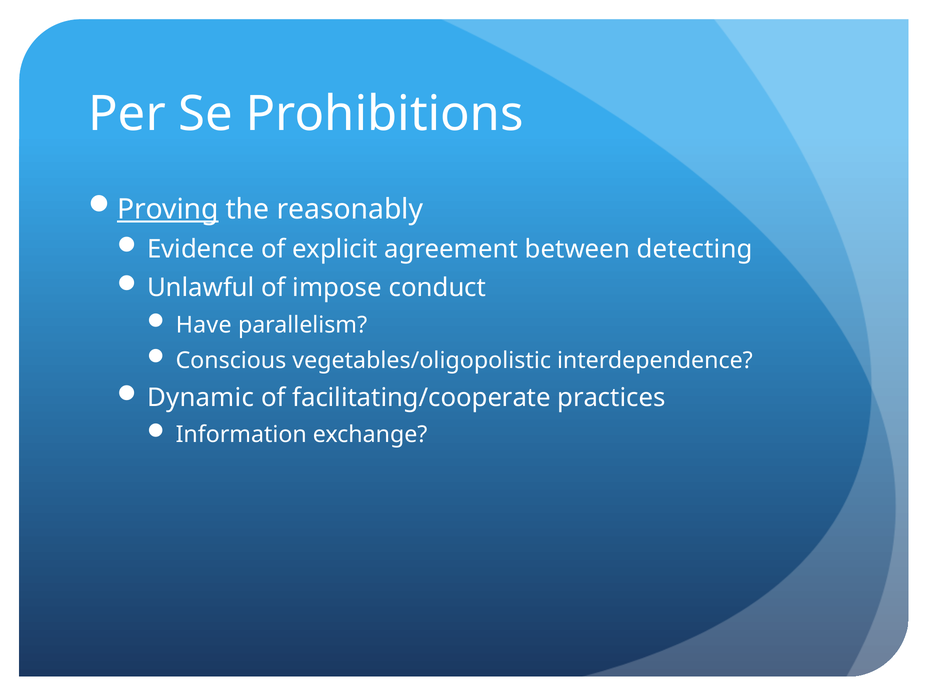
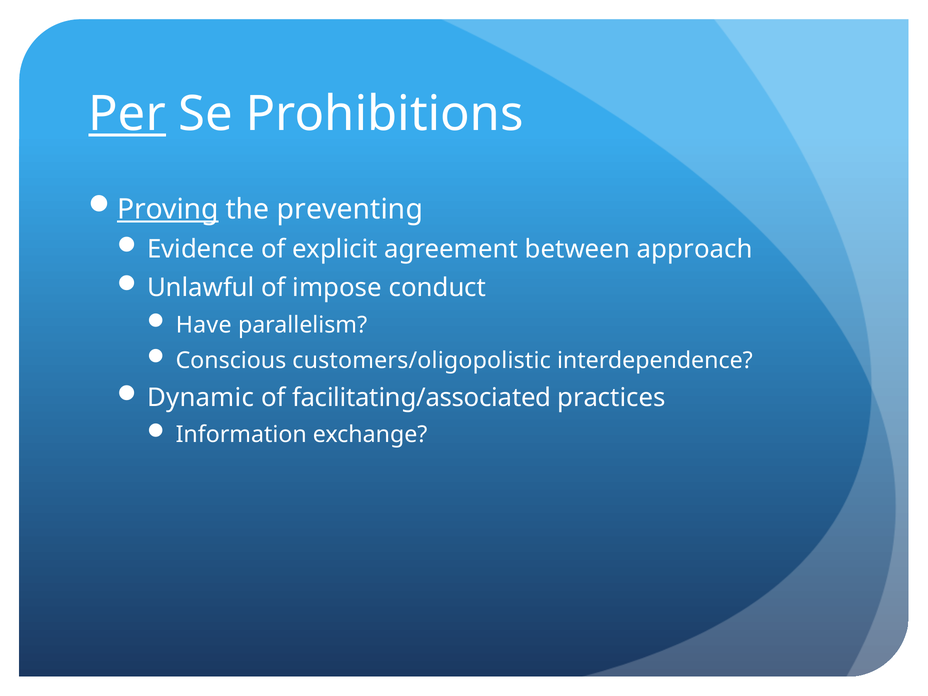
Per underline: none -> present (127, 114)
reasonably: reasonably -> preventing (350, 209)
detecting: detecting -> approach (695, 249)
vegetables/oligopolistic: vegetables/oligopolistic -> customers/oligopolistic (422, 361)
facilitating/cooperate: facilitating/cooperate -> facilitating/associated (422, 398)
